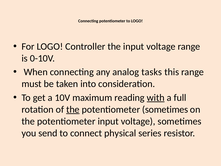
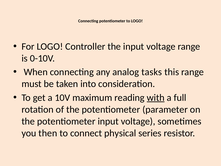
the underline: present -> none (73, 109)
potentiometer sometimes: sometimes -> parameter (165, 109)
send: send -> then (48, 133)
